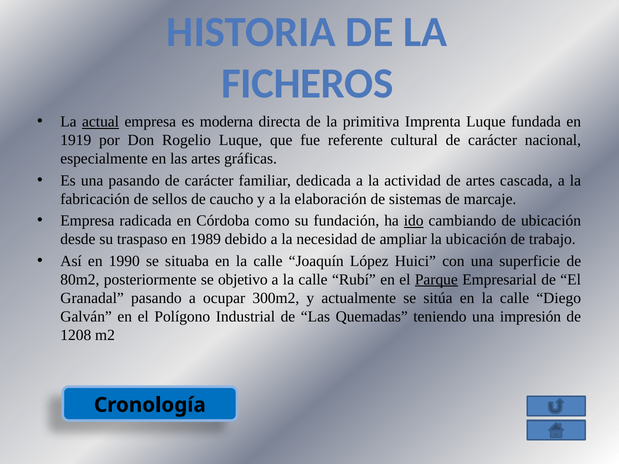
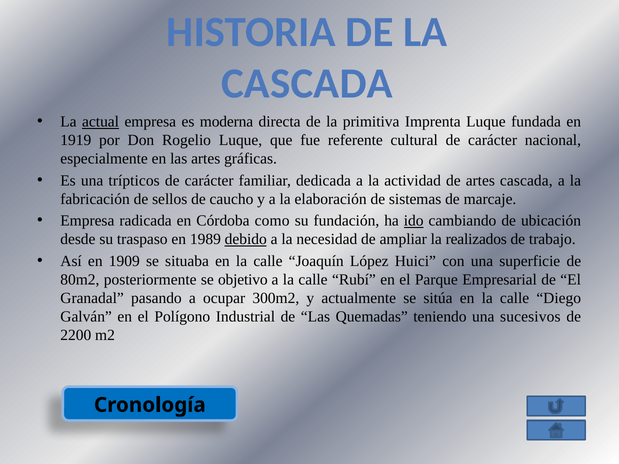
FICHEROS: FICHEROS -> CASCADA (307, 83)
una pasando: pasando -> trípticos (134, 181)
debido underline: none -> present (246, 239)
la ubicación: ubicación -> realizados (476, 239)
1990: 1990 -> 1909 (124, 261)
Parque underline: present -> none (436, 280)
impresión: impresión -> sucesivos (530, 317)
1208: 1208 -> 2200 (76, 335)
